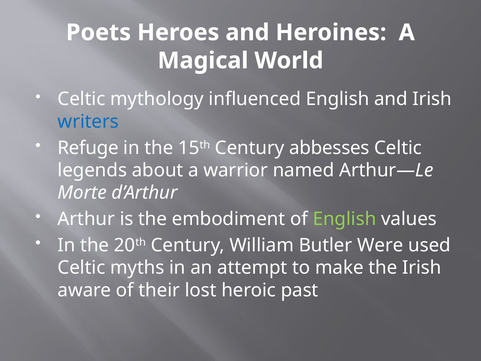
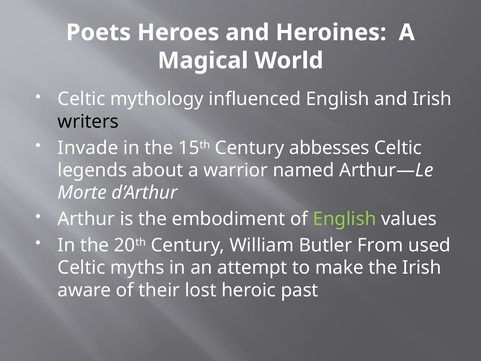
writers colour: blue -> black (88, 122)
Refuge: Refuge -> Invade (88, 148)
Were: Were -> From (380, 245)
